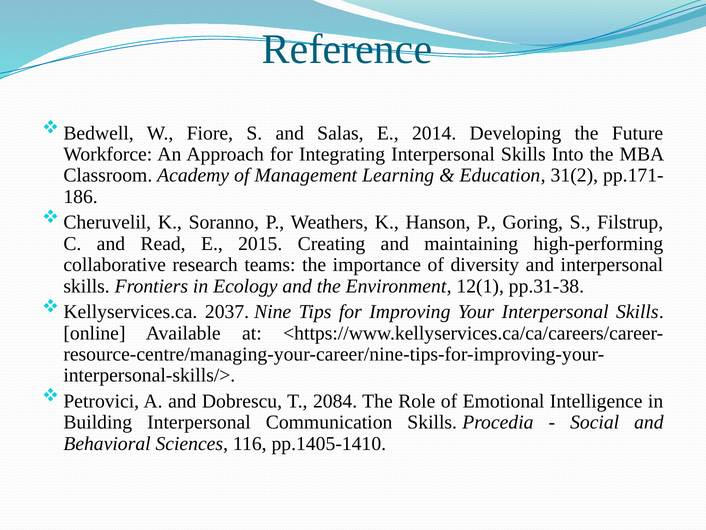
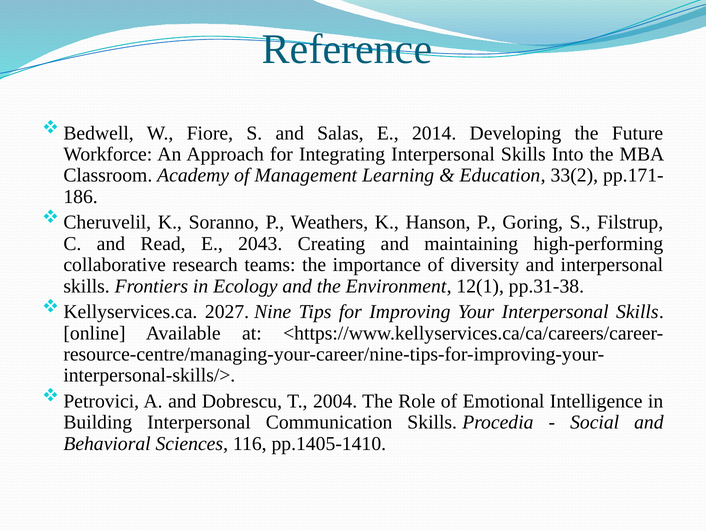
31(2: 31(2 -> 33(2 (574, 175)
2015: 2015 -> 2043 (260, 243)
2037: 2037 -> 2027 (227, 312)
2084: 2084 -> 2004 (335, 401)
